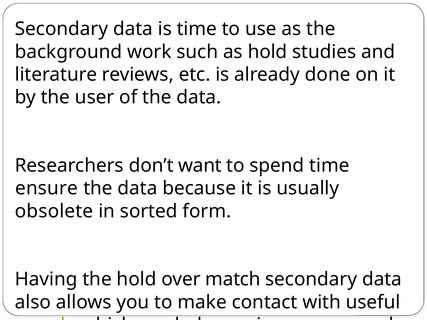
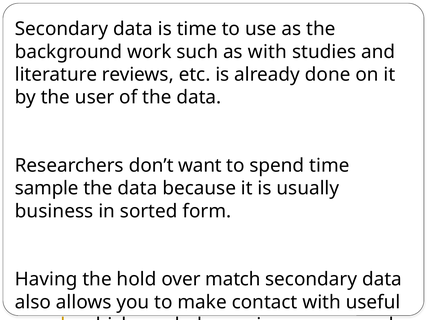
as hold: hold -> with (267, 52)
ensure: ensure -> sample (47, 188)
obsolete: obsolete -> business (54, 211)
